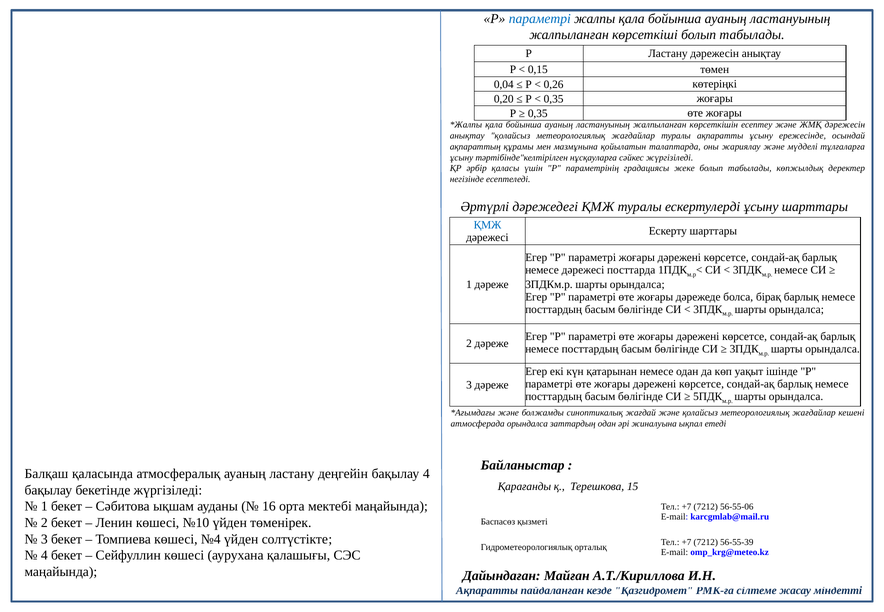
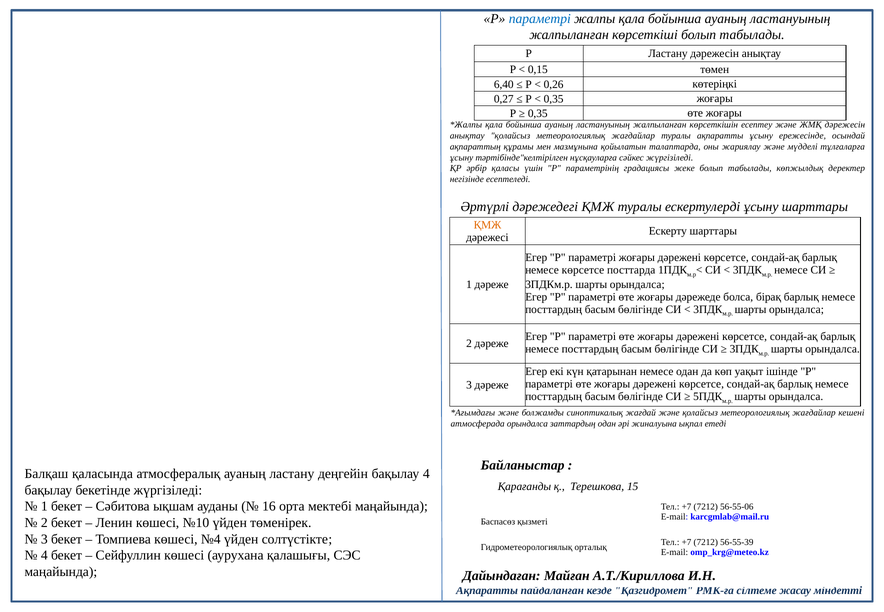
0,04: 0,04 -> 6,40 (504, 84)
0,20: 0,20 -> 0,27 (504, 99)
ҚМЖ colour: blue -> orange (487, 225)
немесе дәрежесі: дәрежесі -> көрсетсе (583, 270)
